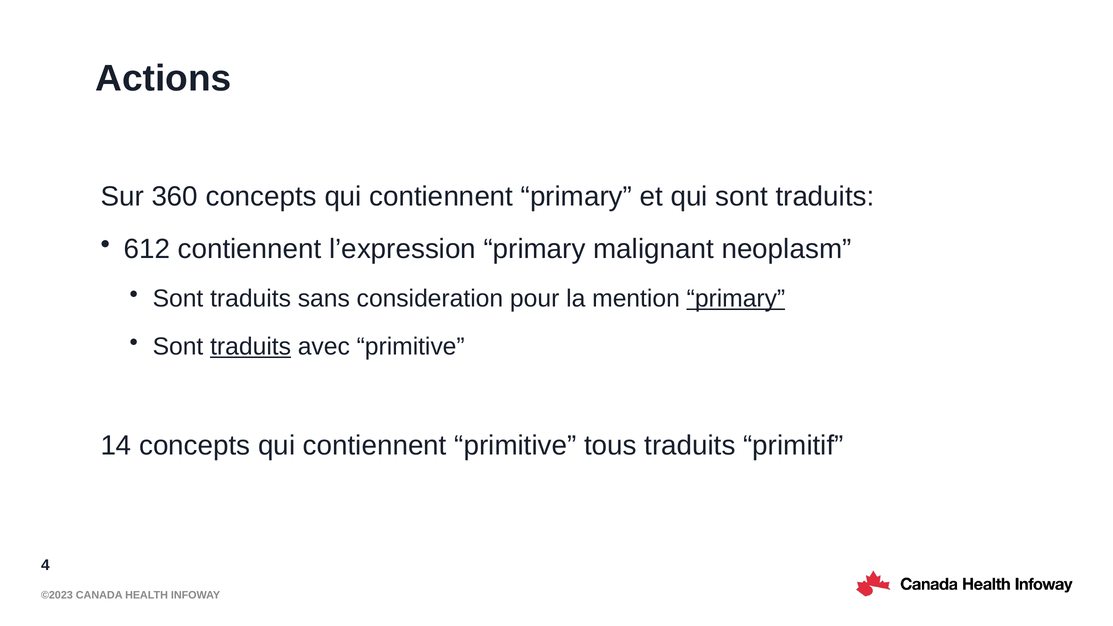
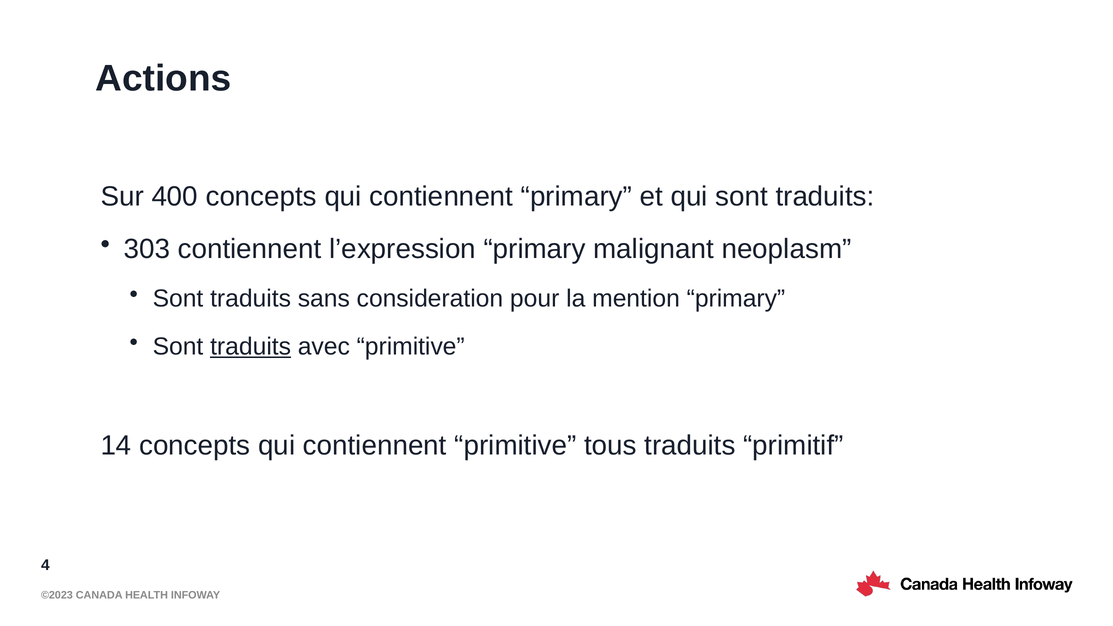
360: 360 -> 400 (175, 197)
612: 612 -> 303 (147, 249)
primary underline: present -> none (736, 299)
